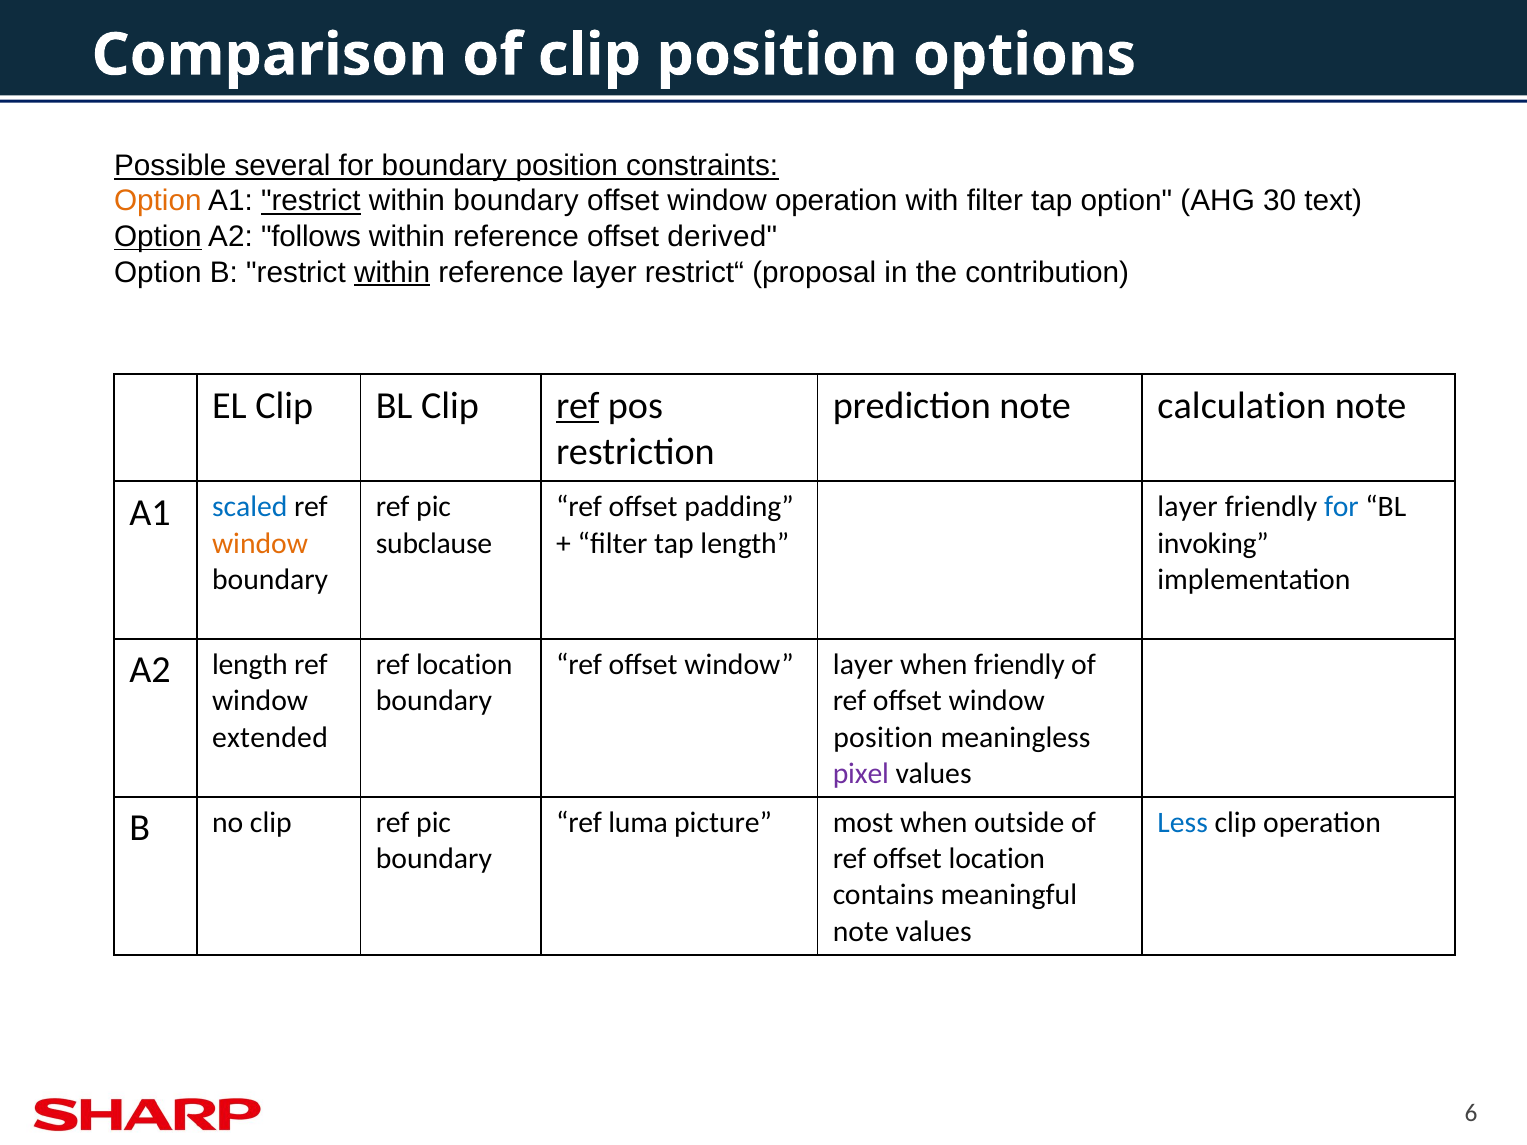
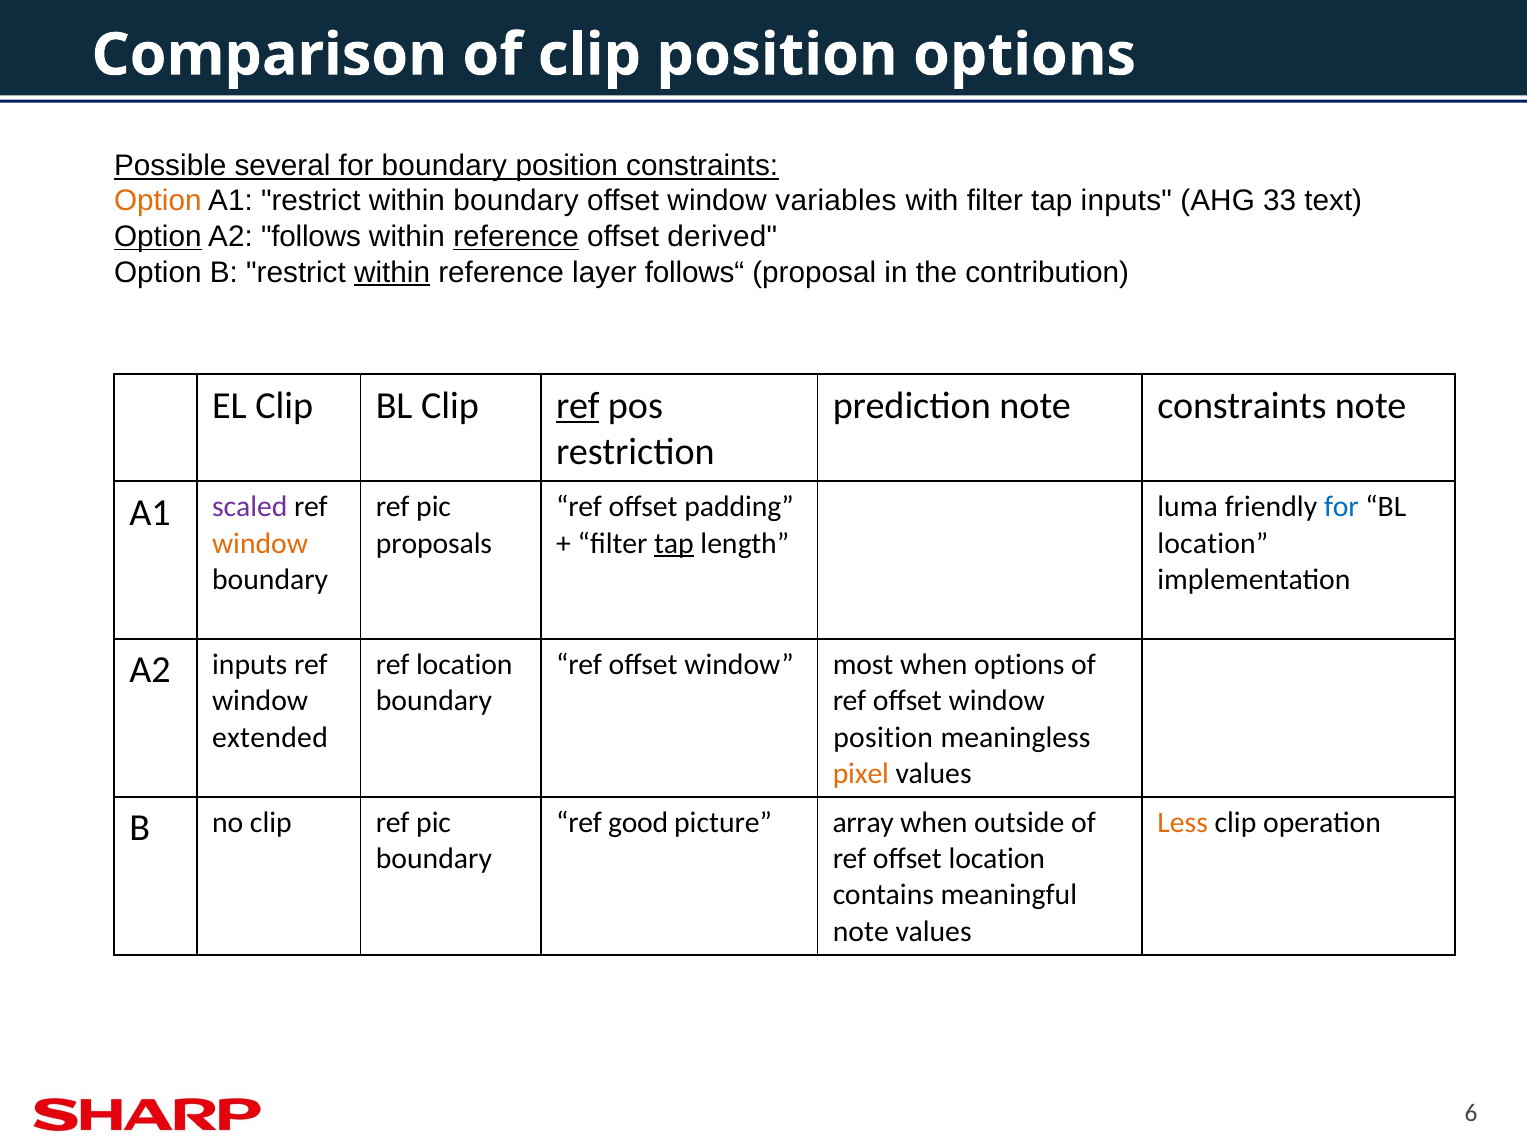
restrict underline: present -> none (311, 201)
window operation: operation -> variables (836, 201)
tap option: option -> inputs (1126, 201)
30: 30 -> 33 (1280, 201)
reference underline: none -> present (516, 237)
restrict“: restrict“ -> follows“ (695, 273)
note calculation: calculation -> constraints (1242, 406)
layer: layer -> luma (1188, 507)
scaled colour: blue -> purple (250, 507)
subclause: subclause -> proposals (434, 543)
tap underline: none -> present (674, 543)
invoking: invoking -> location (1213, 543)
window layer: layer -> most (863, 665)
when friendly: friendly -> options (1019, 665)
A2 length: length -> inputs (250, 665)
pixel colour: purple -> orange (861, 774)
luma: luma -> good (638, 823)
most: most -> array (863, 823)
Less colour: blue -> orange (1183, 823)
